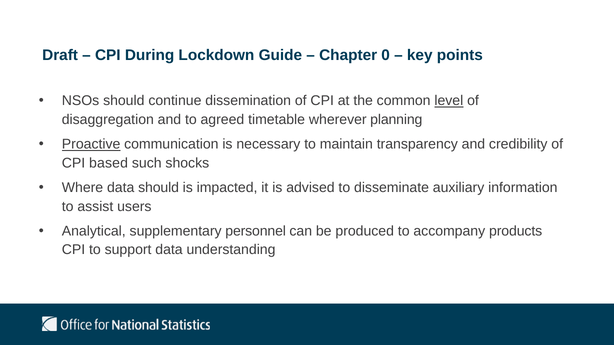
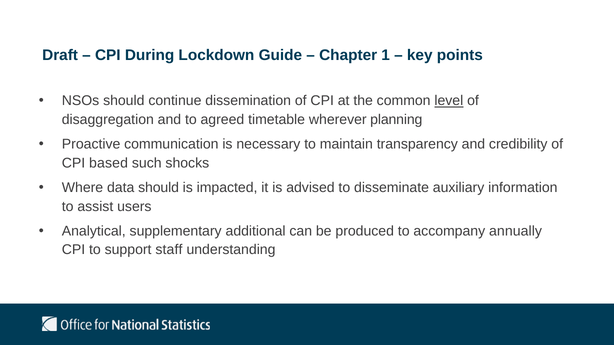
0: 0 -> 1 (386, 55)
Proactive underline: present -> none (91, 144)
personnel: personnel -> additional (256, 232)
products: products -> annually (516, 232)
support data: data -> staff (169, 250)
